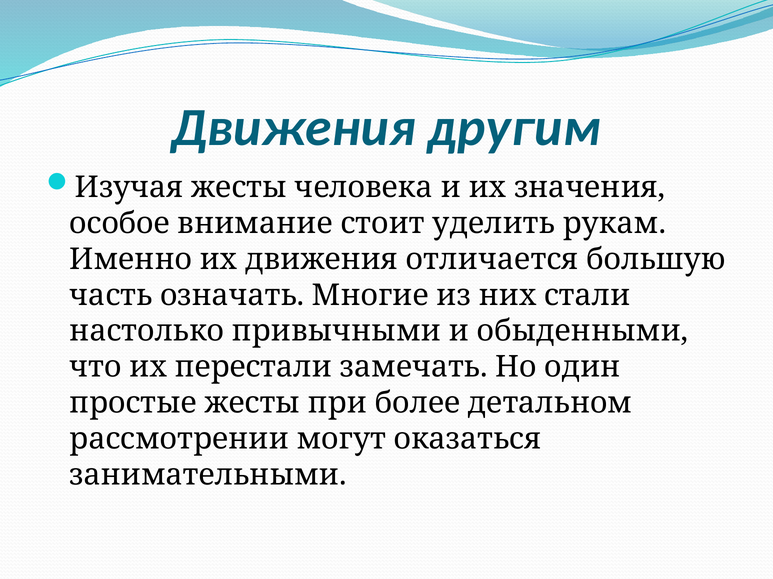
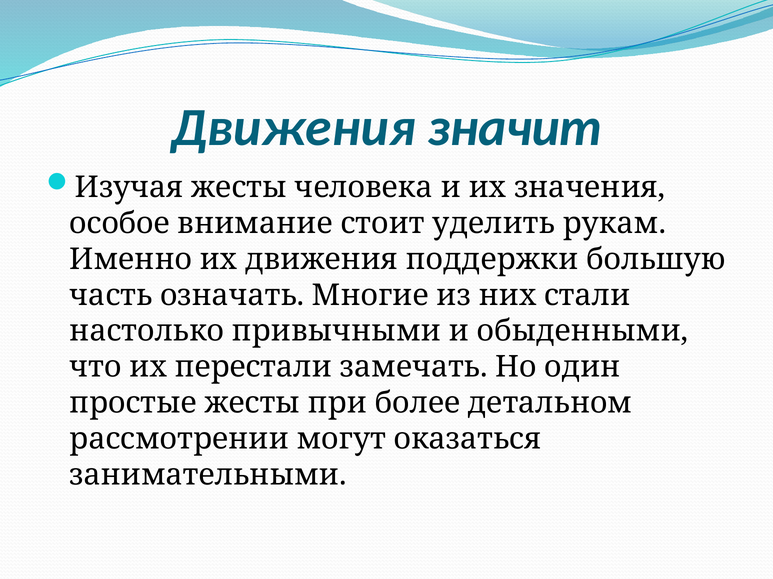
другим: другим -> значит (515, 128)
отличается: отличается -> поддержки (492, 260)
